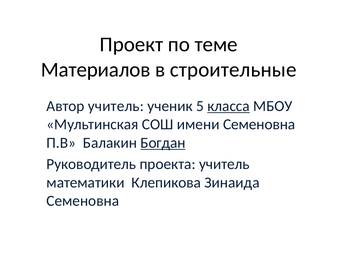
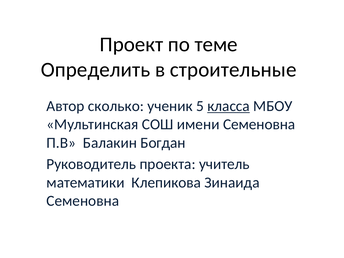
Материалов: Материалов -> Определить (96, 70)
Автор учитель: учитель -> сколько (116, 106)
Богдан underline: present -> none (163, 143)
